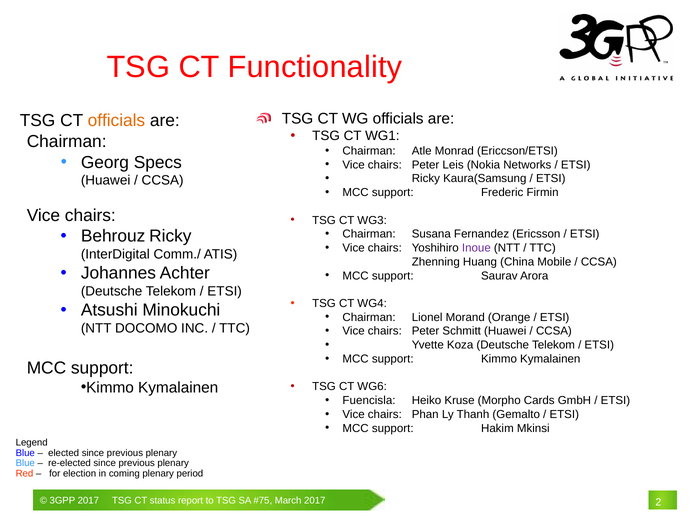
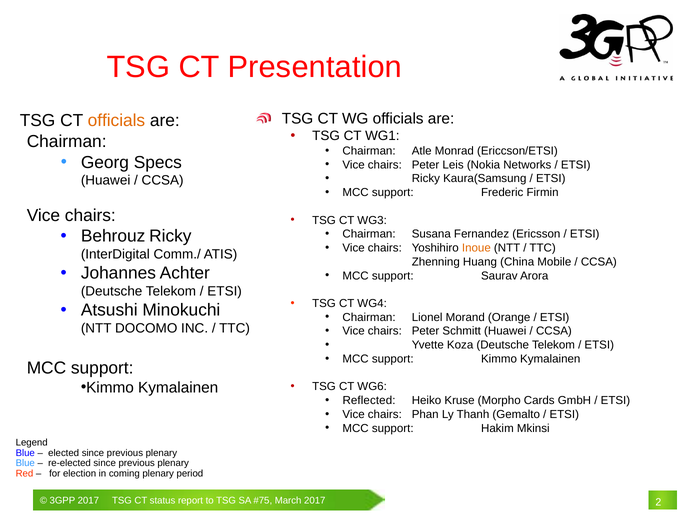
Functionality: Functionality -> Presentation (315, 67)
Inoue colour: purple -> orange (476, 248)
Fuencisla: Fuencisla -> Reflected (369, 400)
